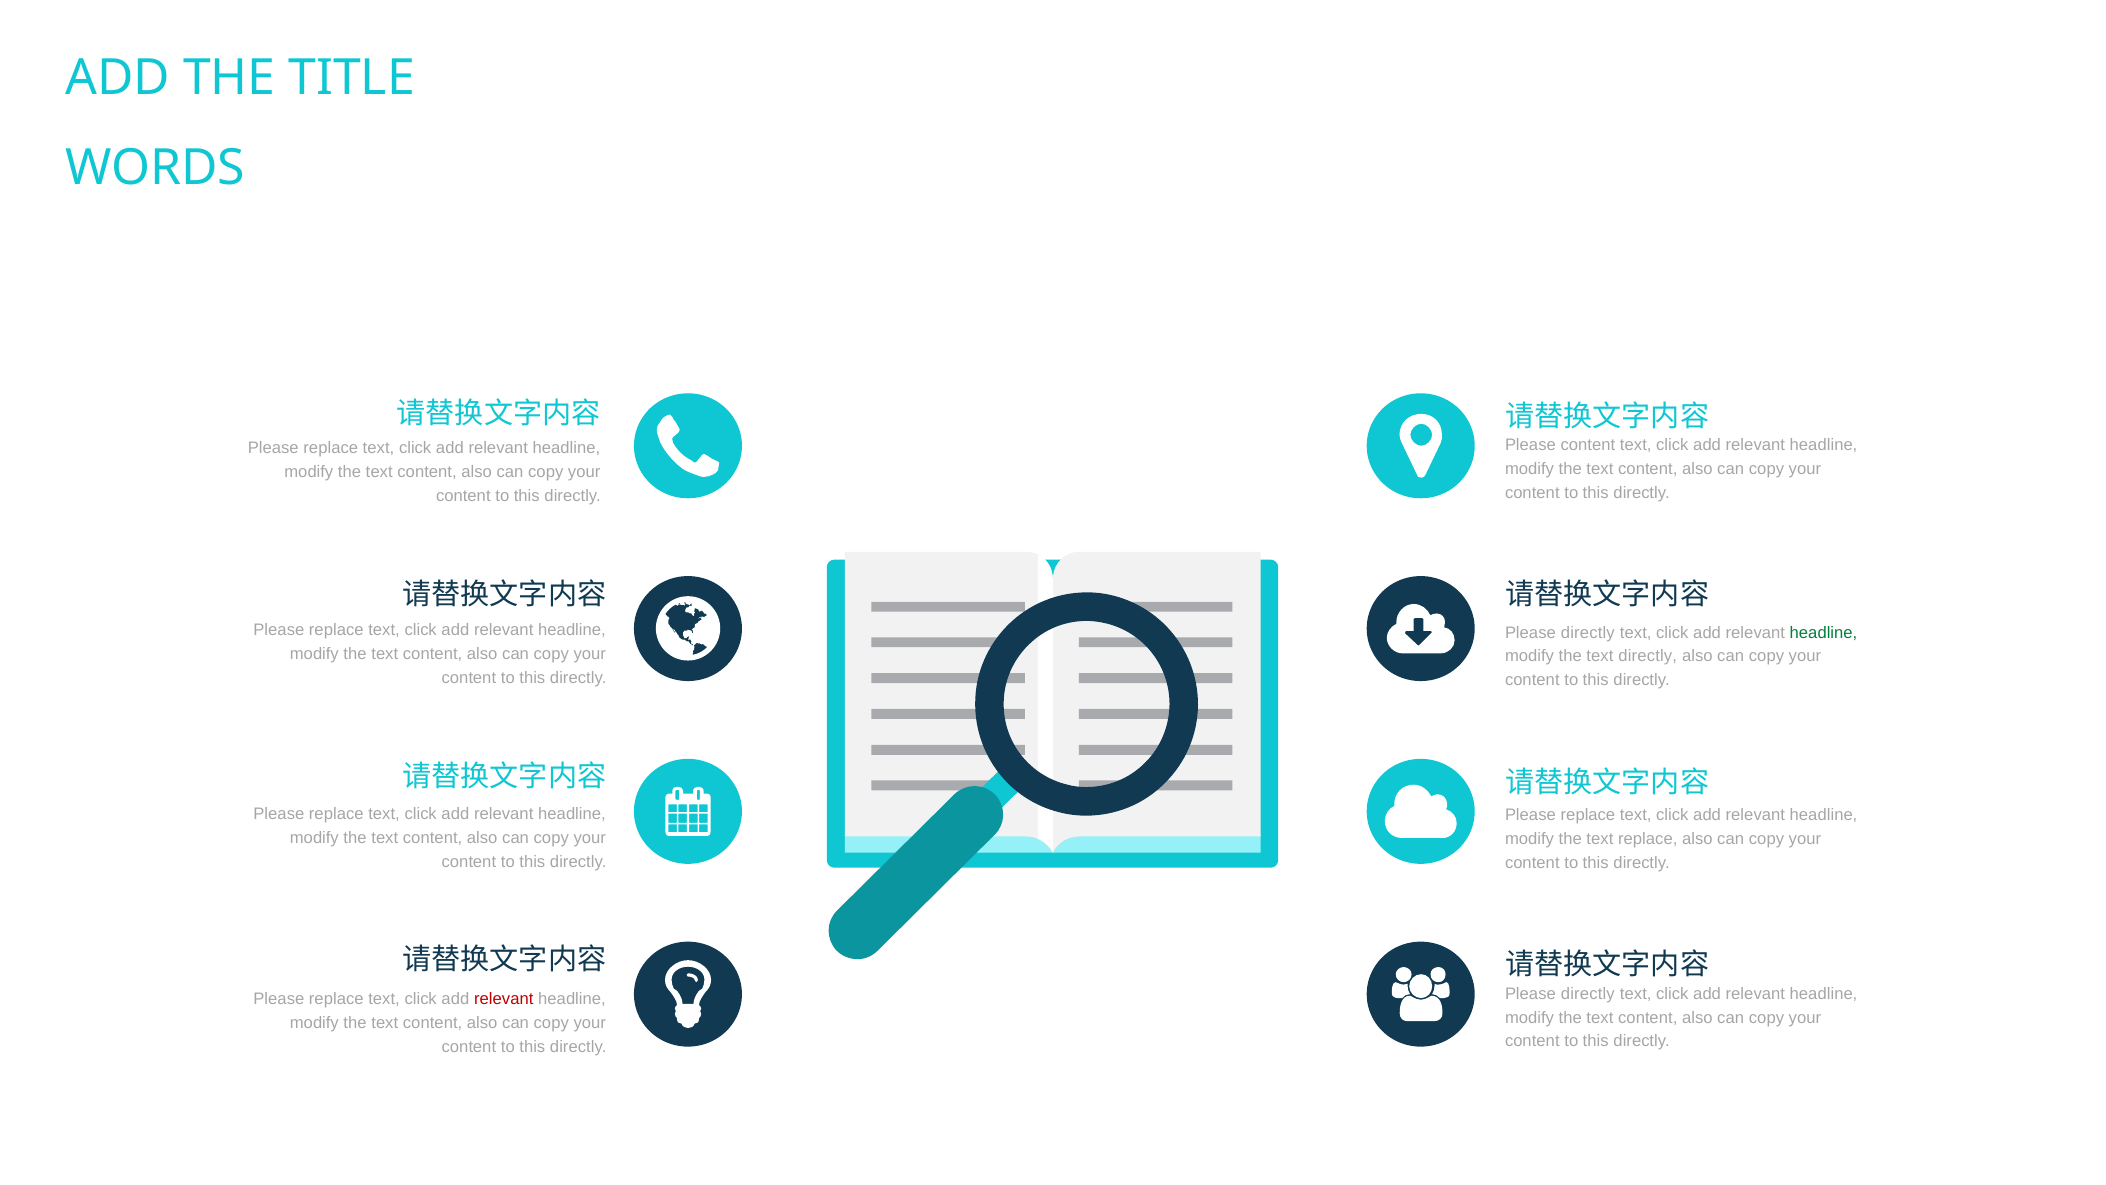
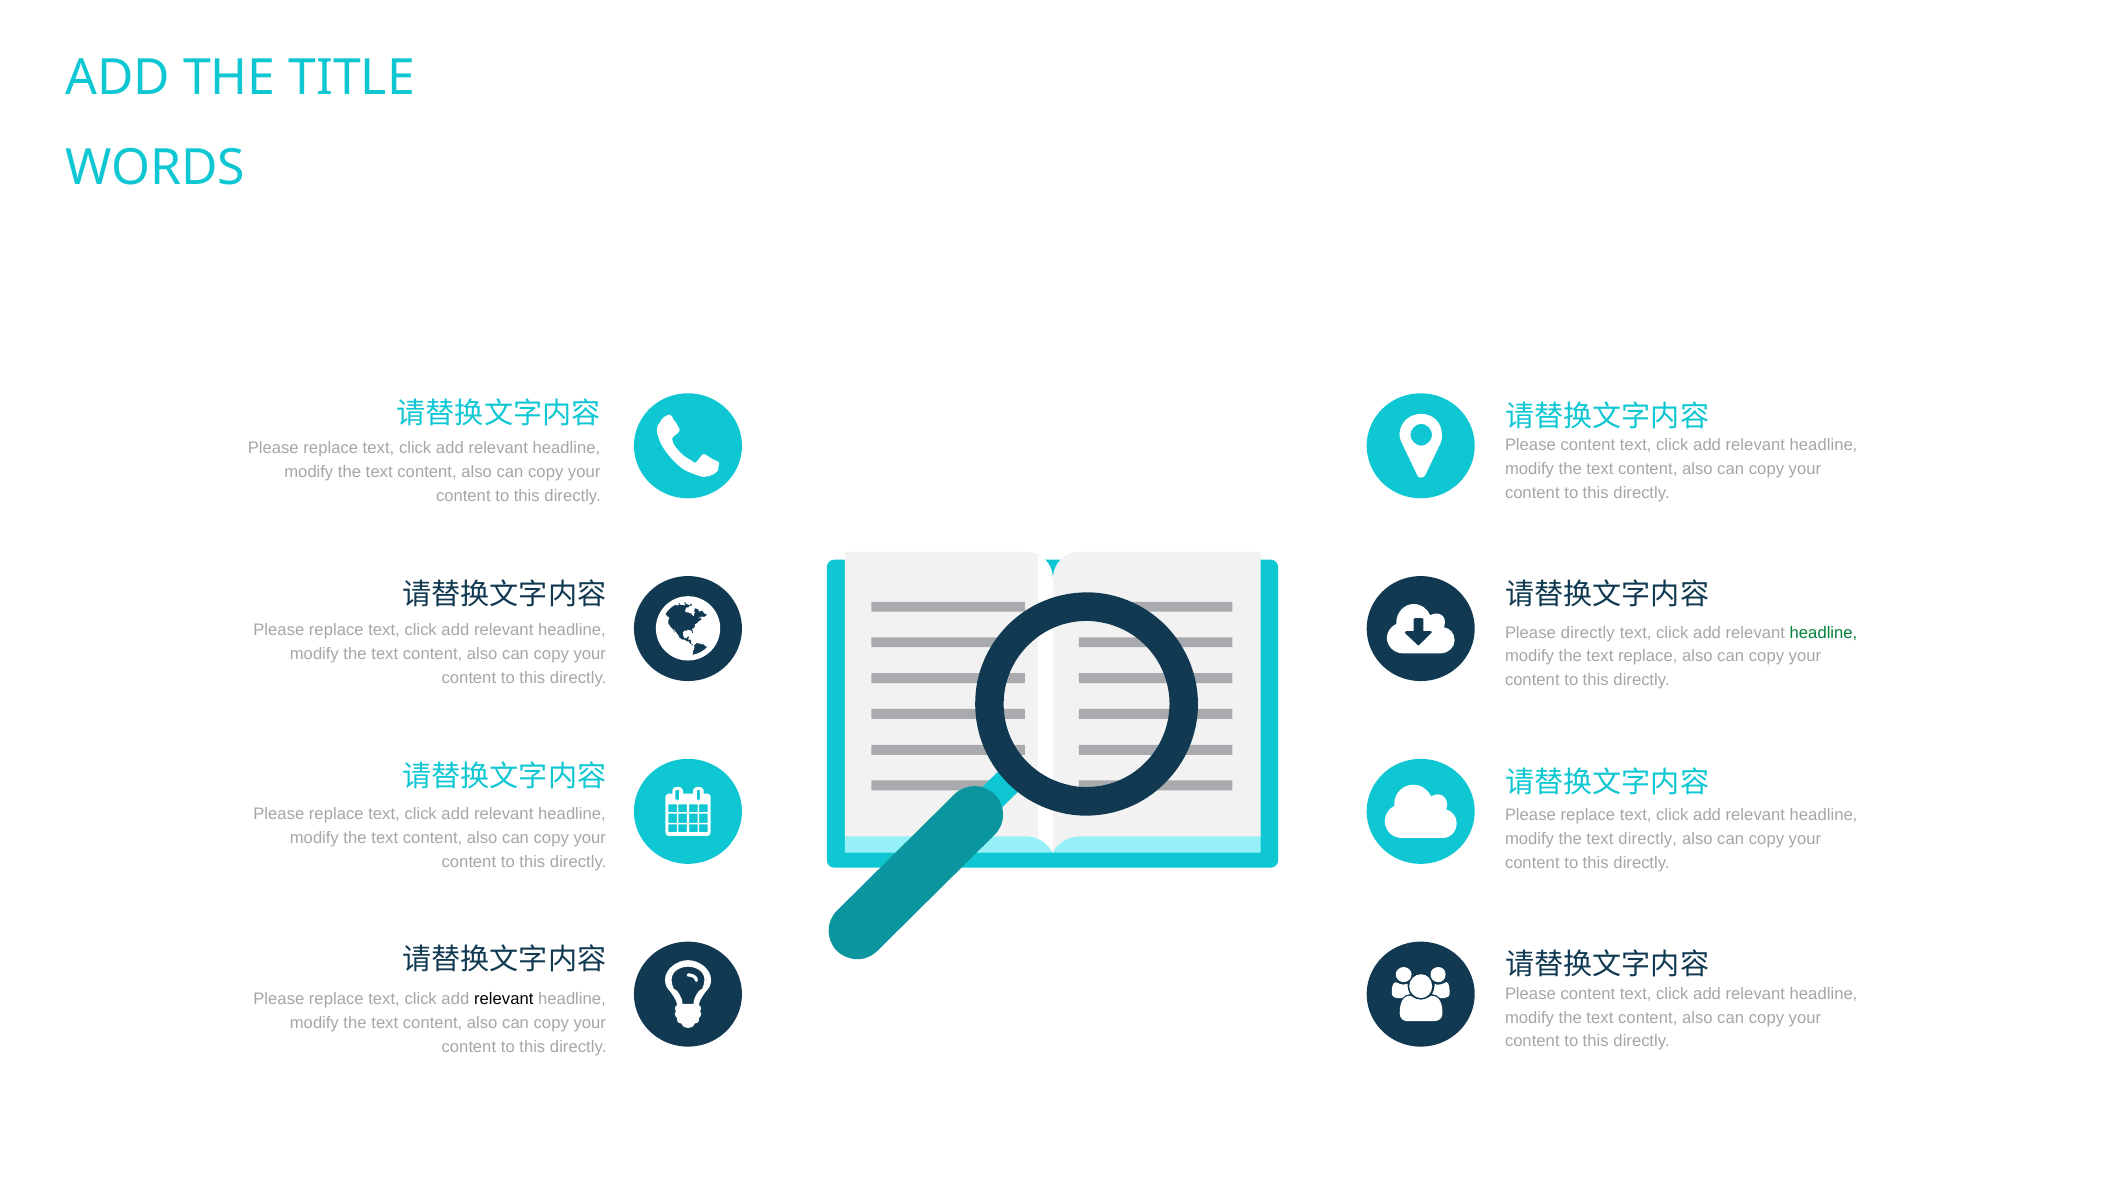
text directly: directly -> replace (1648, 656)
text replace: replace -> directly (1648, 839)
directly: directly -> content (1588, 993)
relevant colour: red -> black (504, 998)
